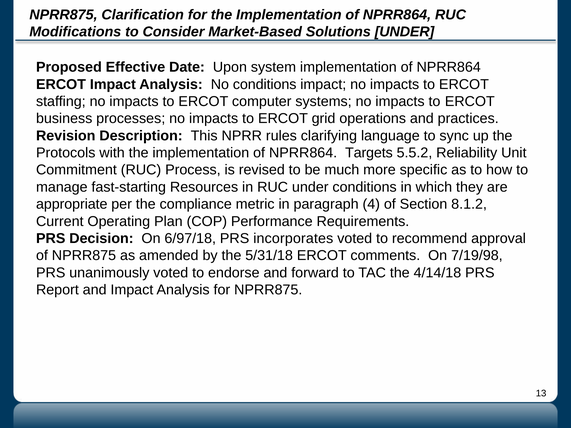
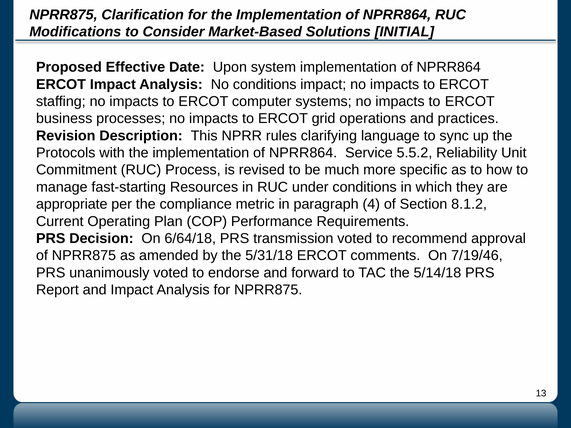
Solutions UNDER: UNDER -> INITIAL (404, 32)
Targets: Targets -> Service (369, 153)
6/97/18: 6/97/18 -> 6/64/18 (190, 239)
incorporates: incorporates -> transmission (293, 239)
7/19/98: 7/19/98 -> 7/19/46 (477, 256)
4/14/18: 4/14/18 -> 5/14/18 (437, 273)
